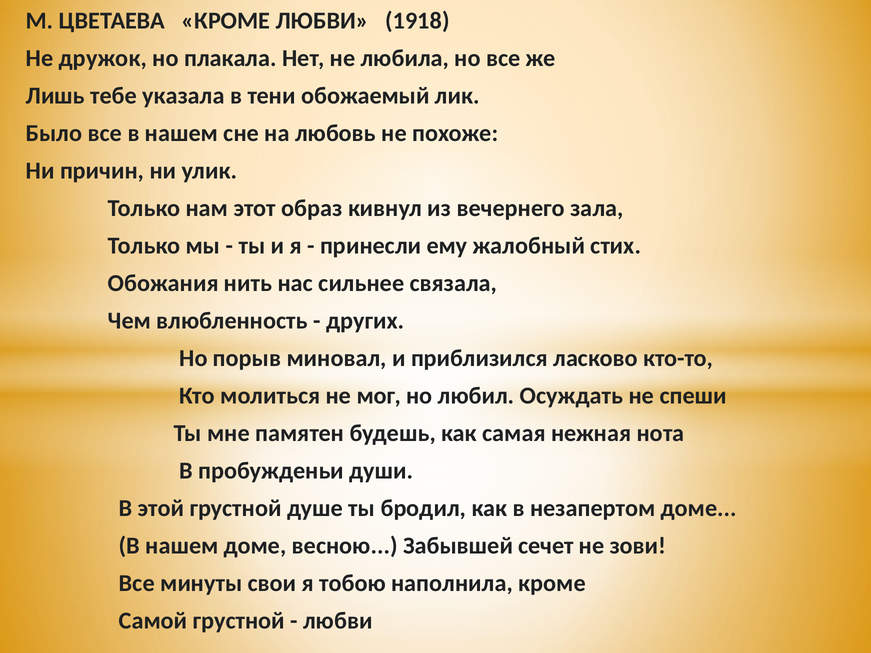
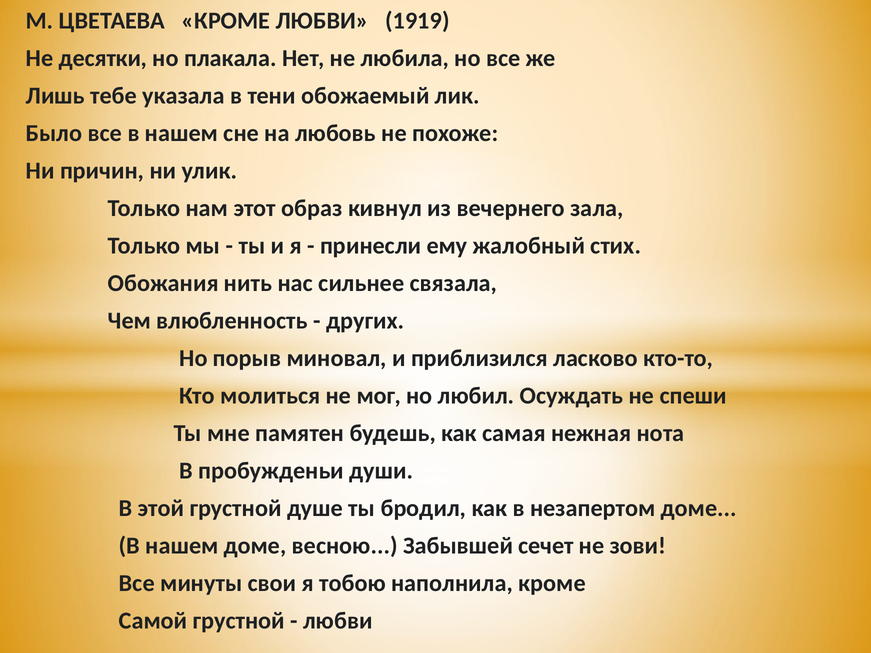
1918: 1918 -> 1919 (417, 21)
дружок: дружок -> десятки (103, 58)
